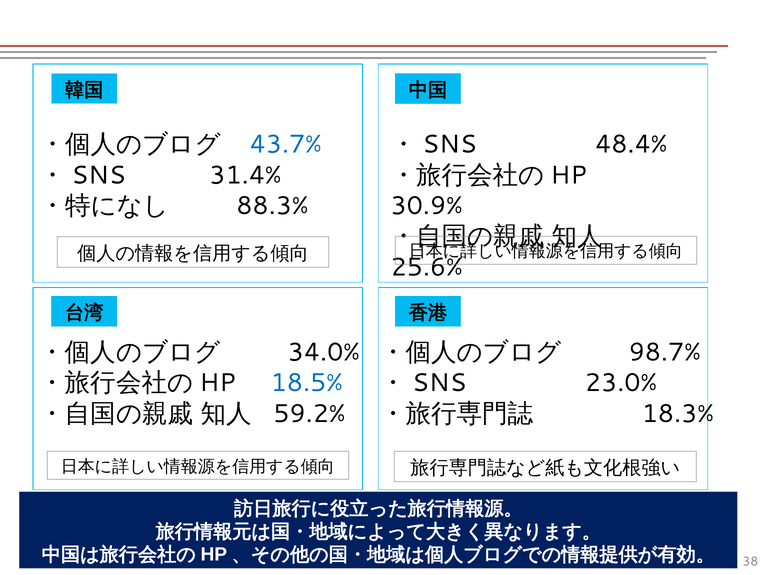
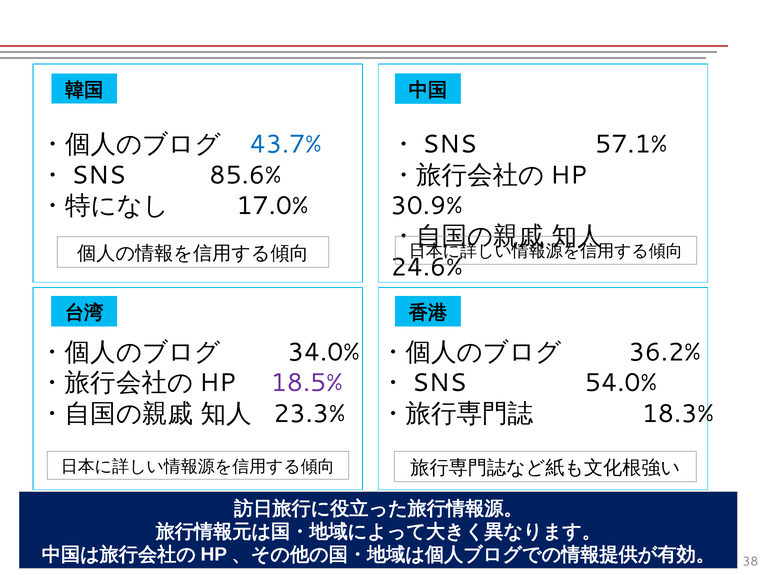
48.4%: 48.4% -> 57.1% (631, 144)
31.4%: 31.4% -> 85.6% (245, 175)
88.3%: 88.3% -> 17.0% (272, 206)
25.6%: 25.6% -> 24.6% (427, 267)
98.7%: 98.7% -> 36.2% (665, 352)
18.5% colour: blue -> purple (307, 383)
23.0%: 23.0% -> 54.0% (621, 383)
59.2%: 59.2% -> 23.3% (309, 413)
